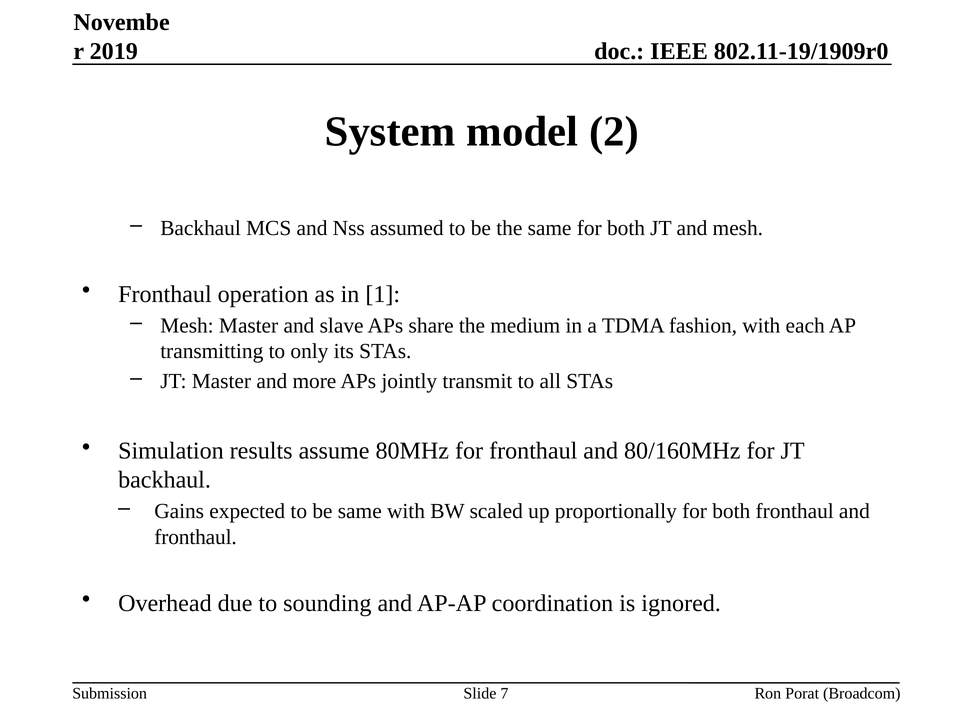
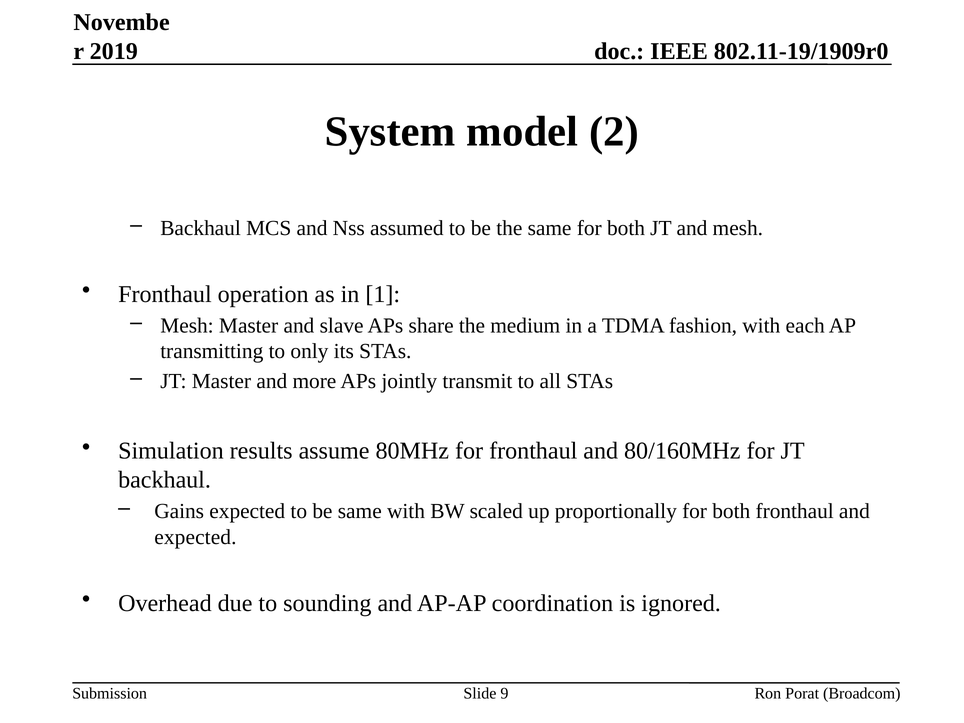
fronthaul: fronthaul -> expected (195, 537)
7: 7 -> 9 (504, 693)
